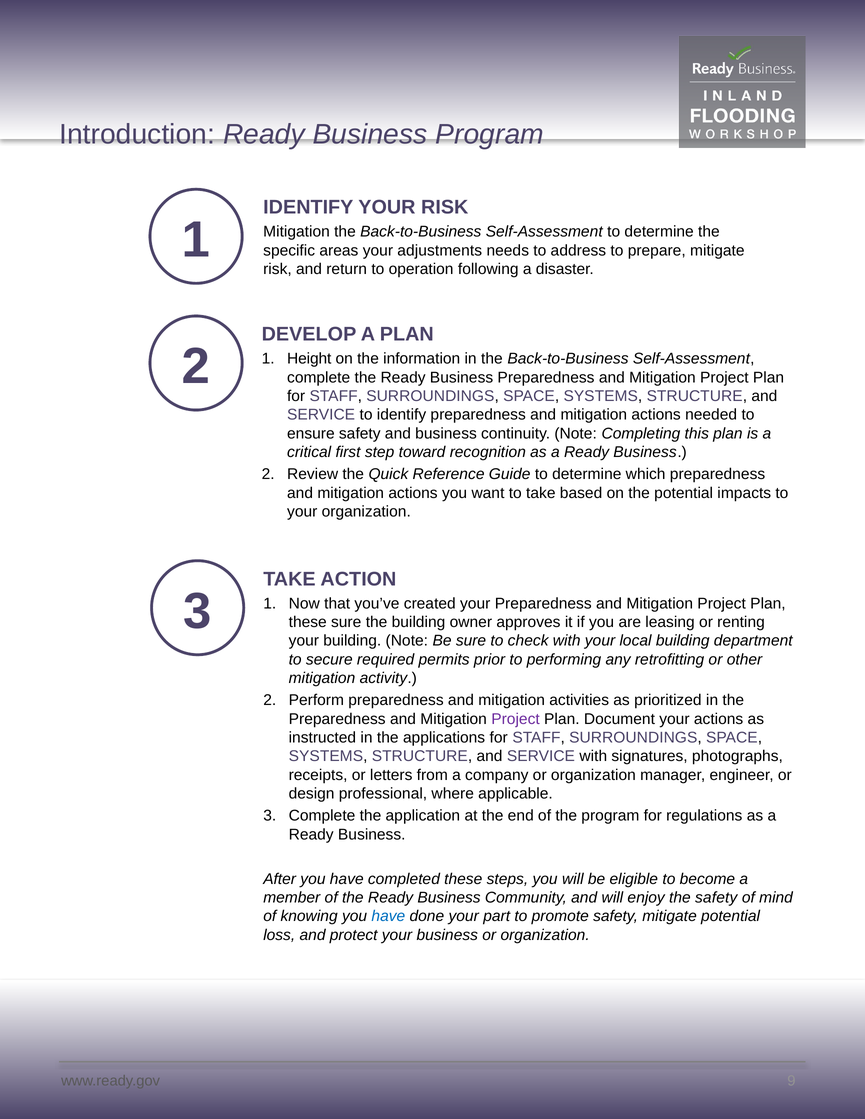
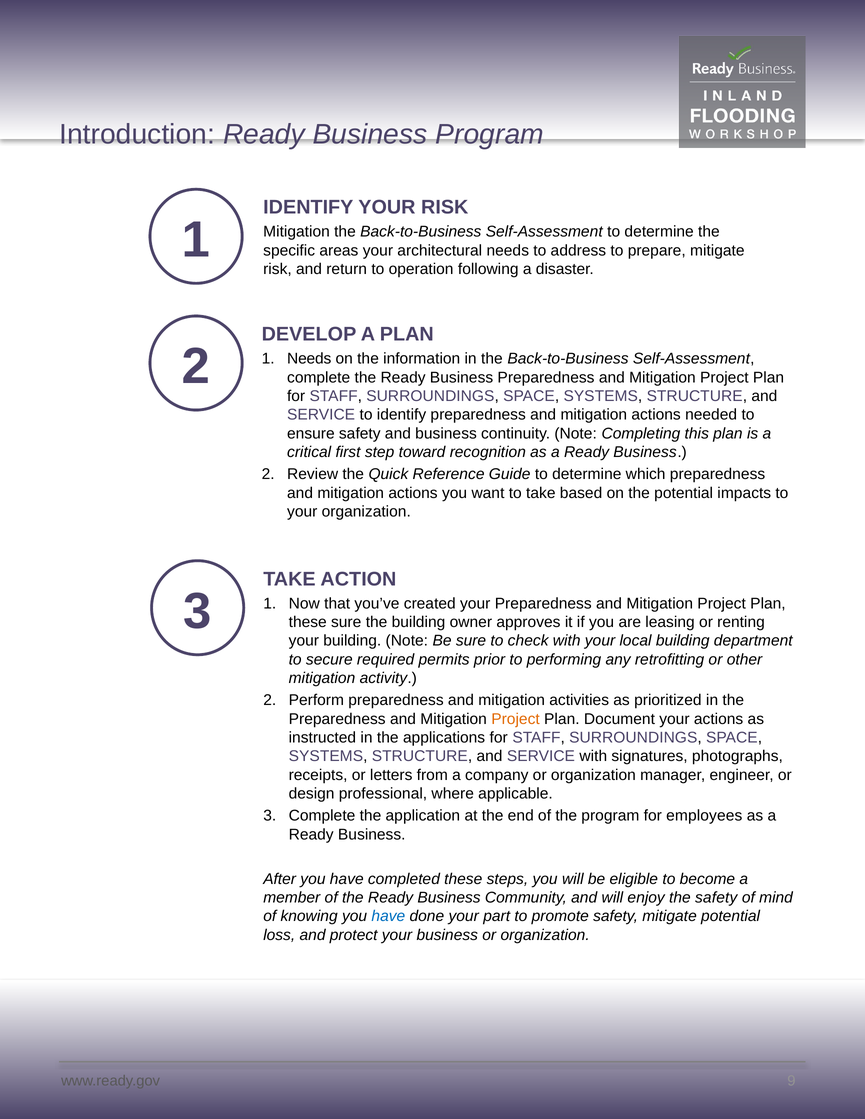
adjustments: adjustments -> architectural (440, 251)
1 Height: Height -> Needs (309, 359)
Project colour: purple -> orange (516, 719)
regulations: regulations -> employees (704, 816)
